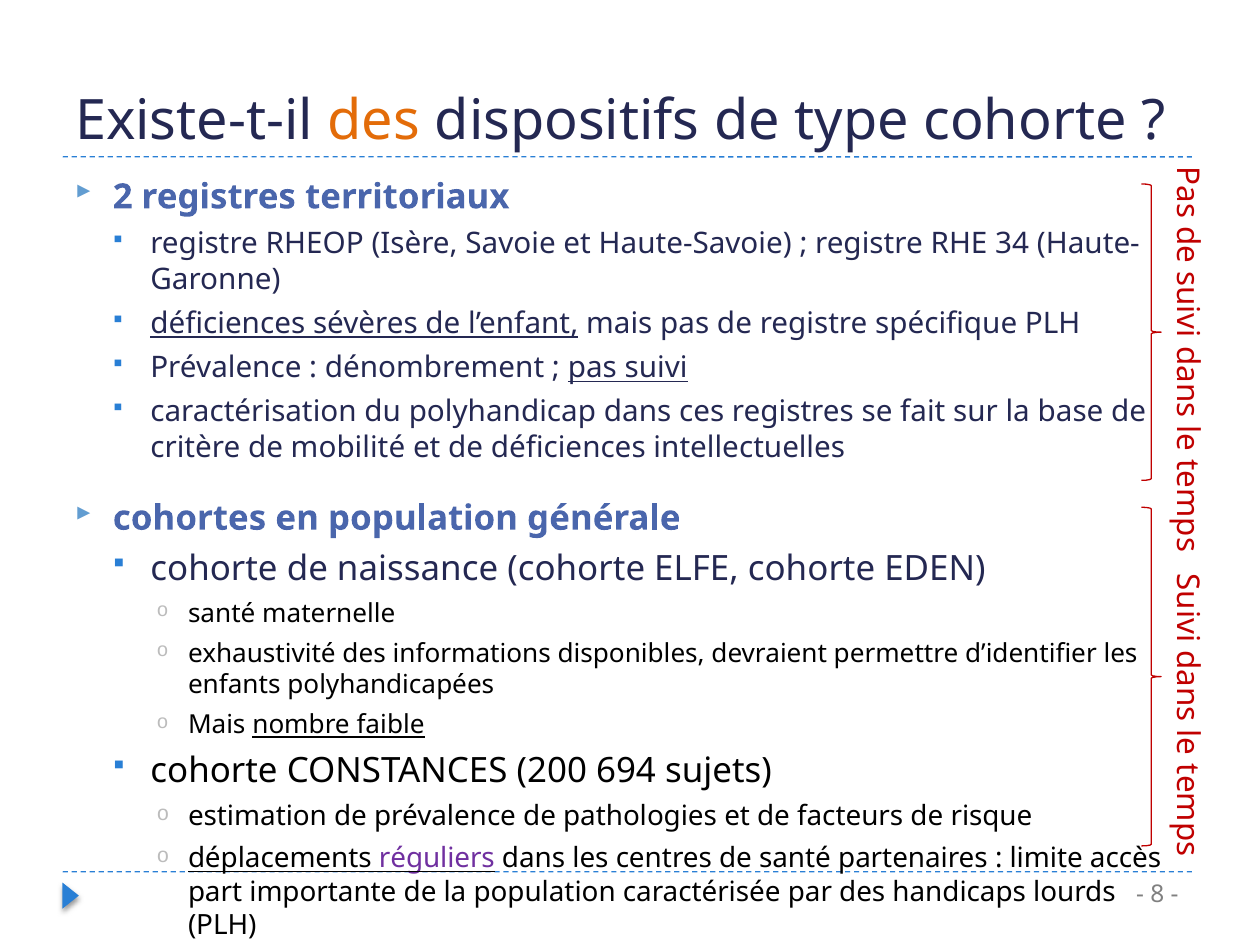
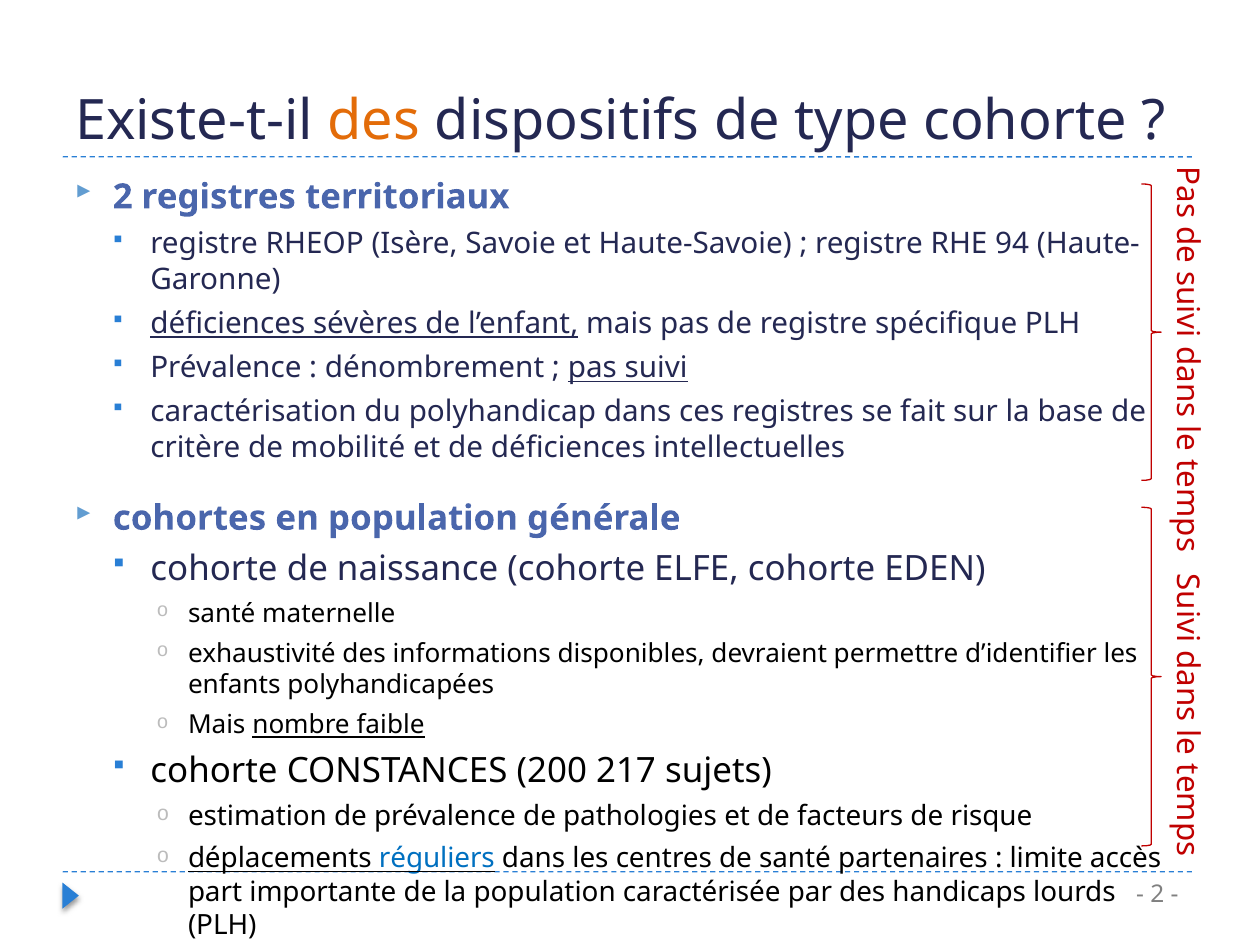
34: 34 -> 94 (1012, 244)
694: 694 -> 217 (626, 771)
réguliers colour: purple -> blue (437, 859)
8: 8 -> 2 (1157, 895)
